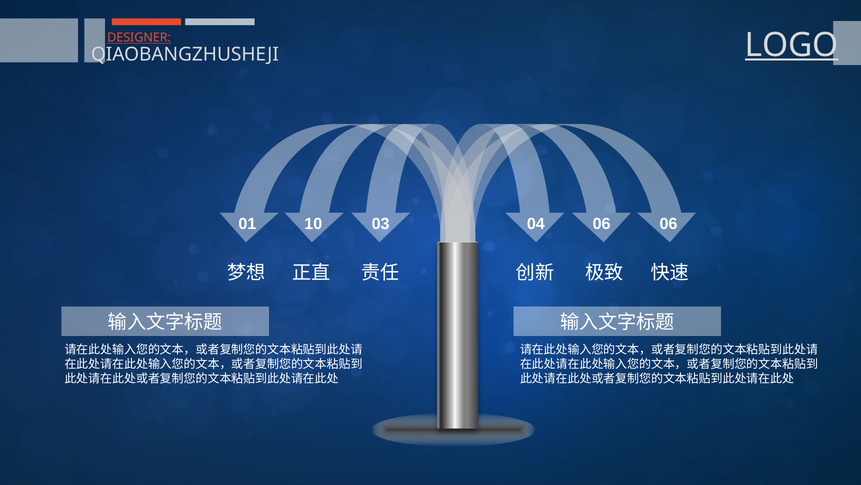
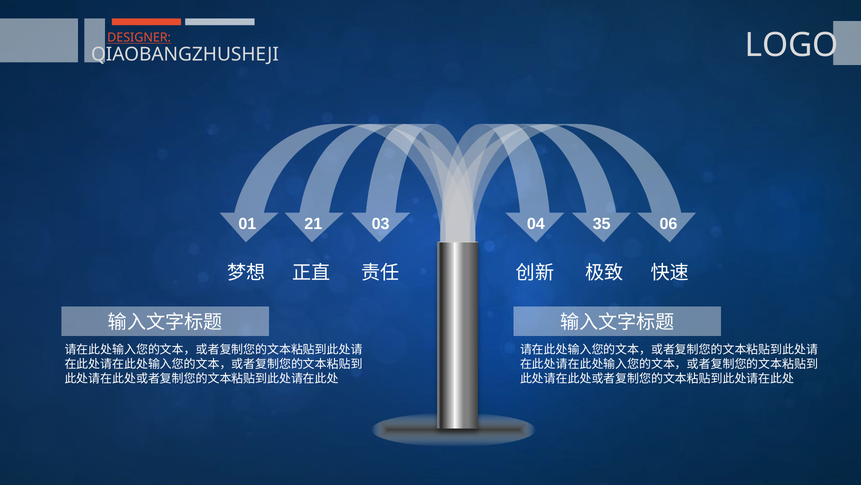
LOGO underline: present -> none (792, 45)
10: 10 -> 21 (313, 224)
04 06: 06 -> 35 (602, 224)
